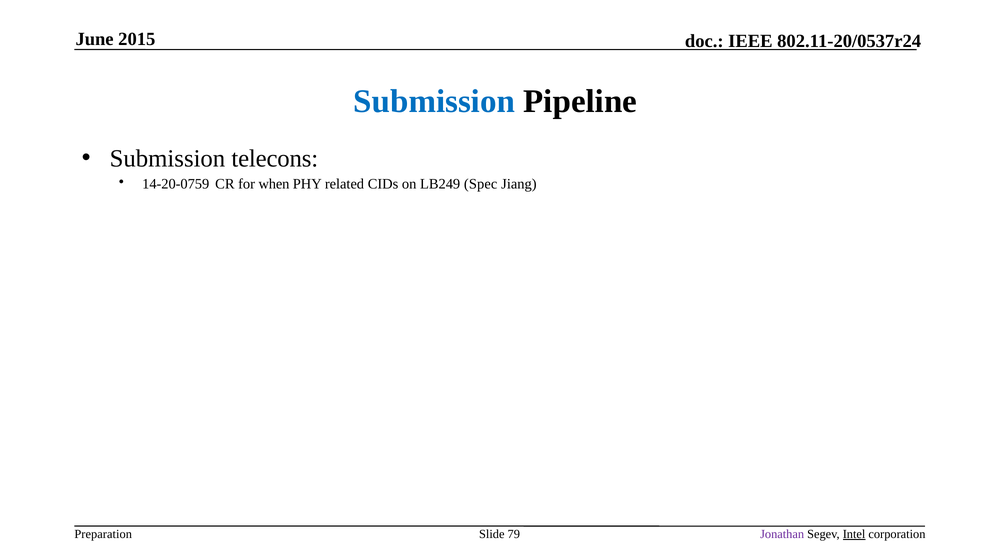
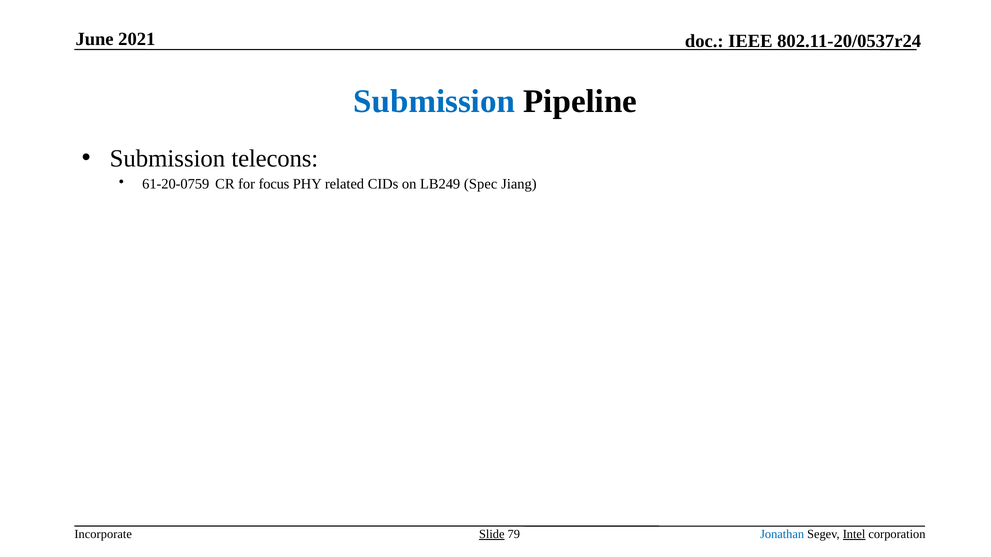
2015: 2015 -> 2021 (137, 39)
14-20-0759: 14-20-0759 -> 61-20-0759 (176, 184)
when: when -> focus (274, 184)
Preparation: Preparation -> Incorporate (103, 535)
Slide underline: none -> present (492, 535)
Jonathan colour: purple -> blue (782, 535)
